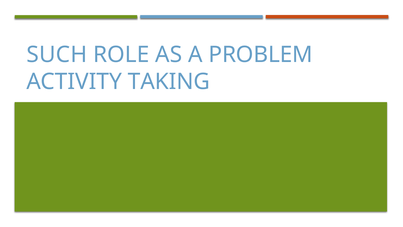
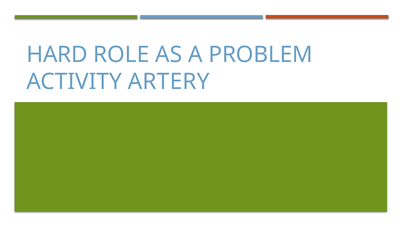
SUCH: SUCH -> HARD (57, 54)
TAKING: TAKING -> ARTERY (169, 82)
